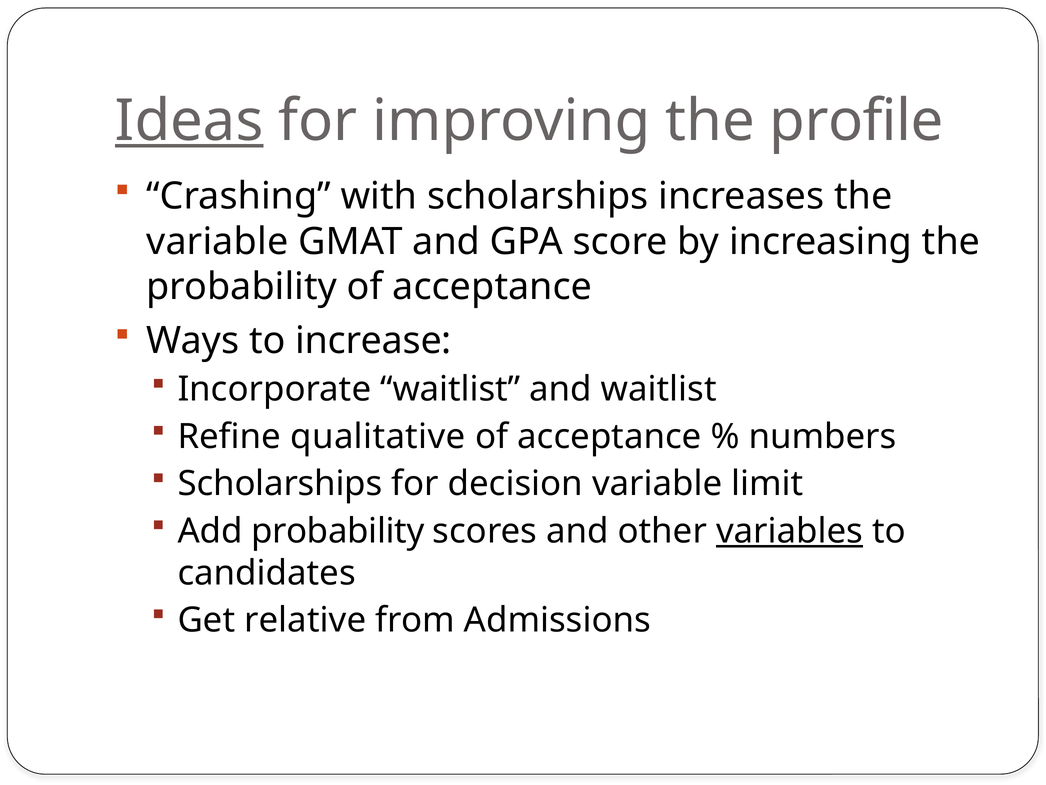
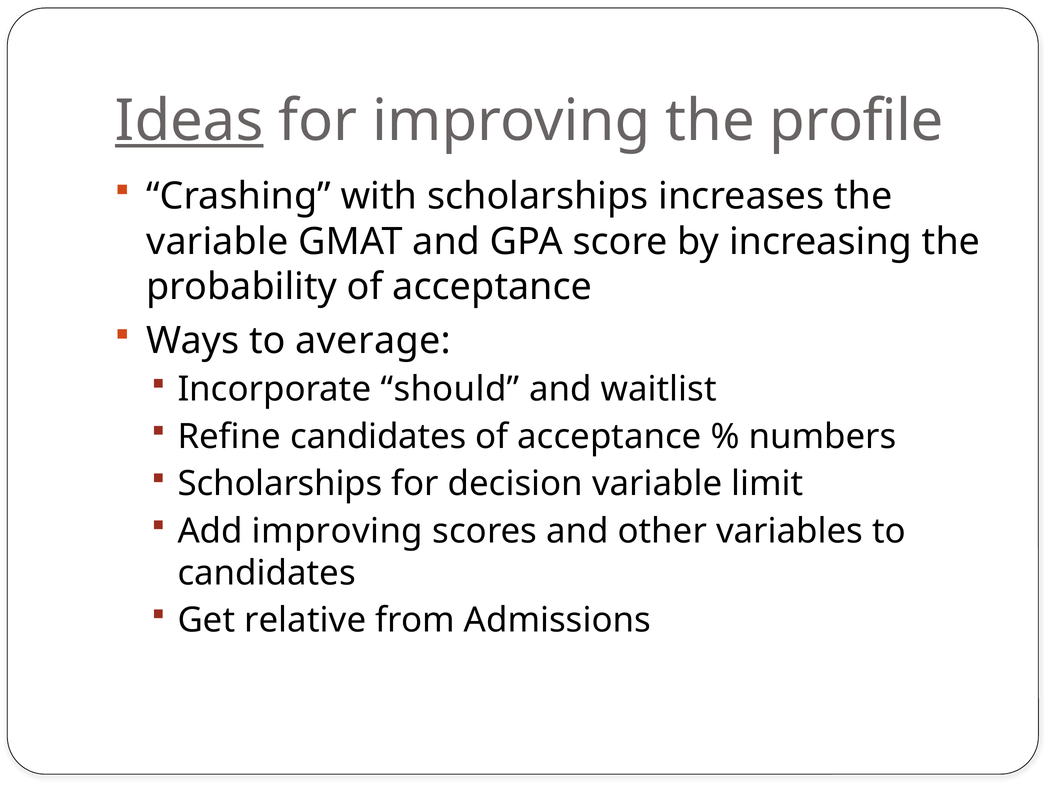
increase: increase -> average (373, 340)
Incorporate waitlist: waitlist -> should (450, 389)
Refine qualitative: qualitative -> candidates (378, 436)
Add probability: probability -> improving (337, 531)
variables underline: present -> none (790, 531)
